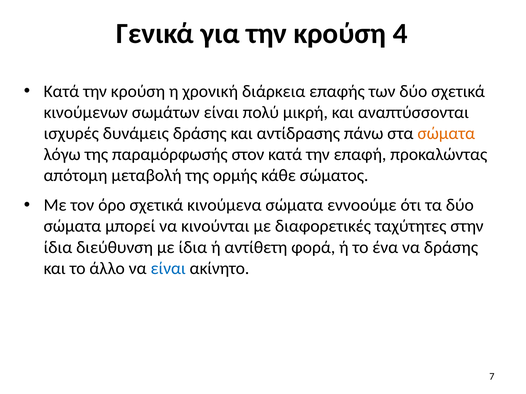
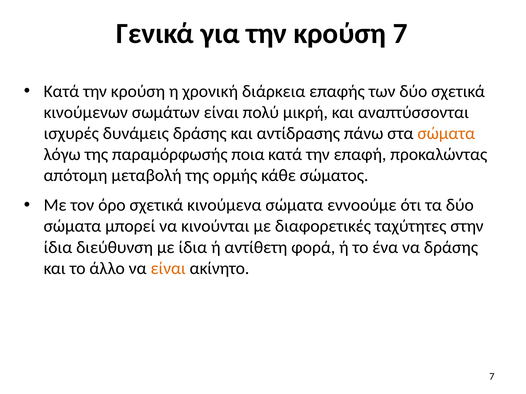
κρούση 4: 4 -> 7 (400, 34)
στον: στον -> ποια (248, 155)
είναι colour: blue -> orange (168, 269)
